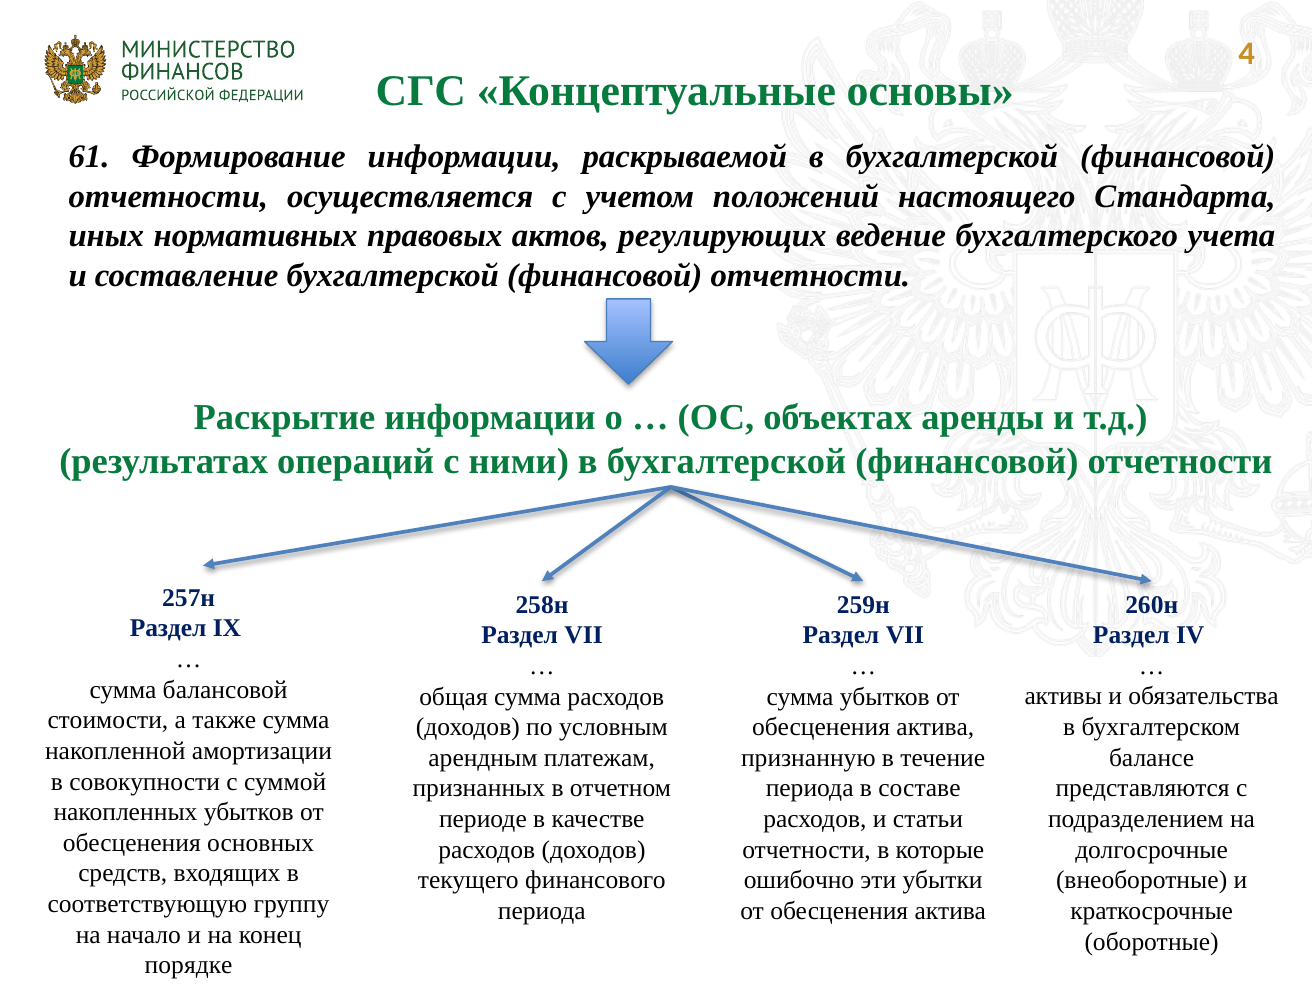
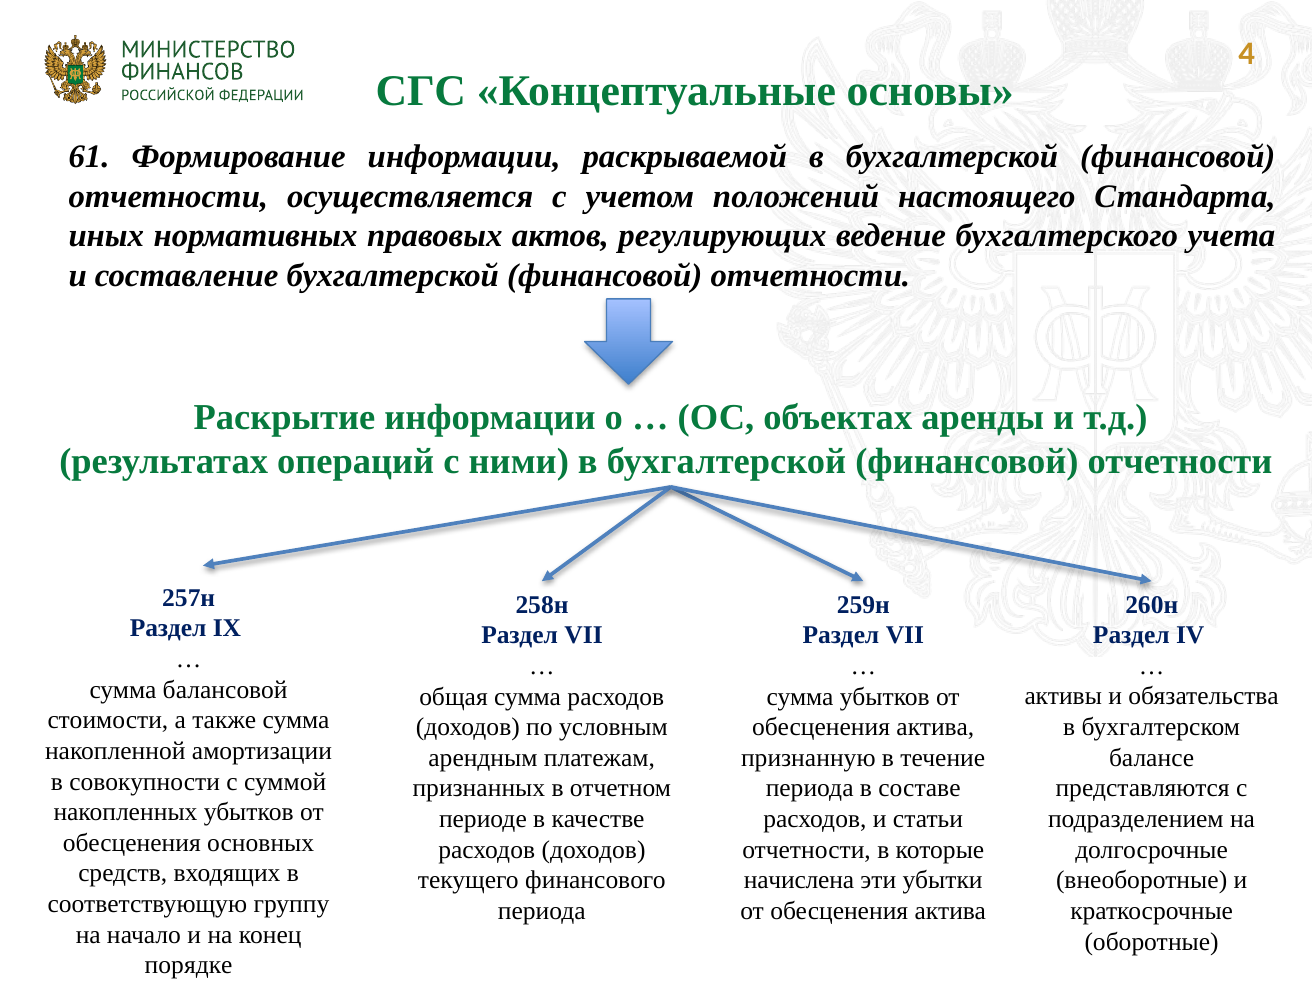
ошибочно: ошибочно -> начислена (799, 880)
